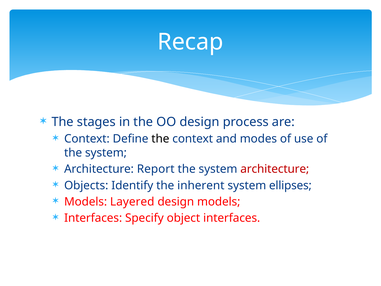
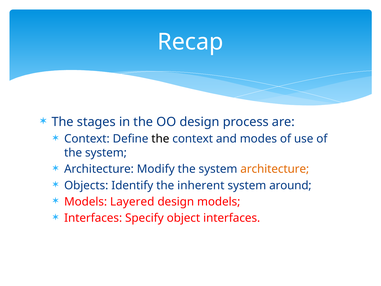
Report: Report -> Modify (156, 169)
architecture colour: red -> orange (275, 169)
ellipses: ellipses -> around (290, 185)
